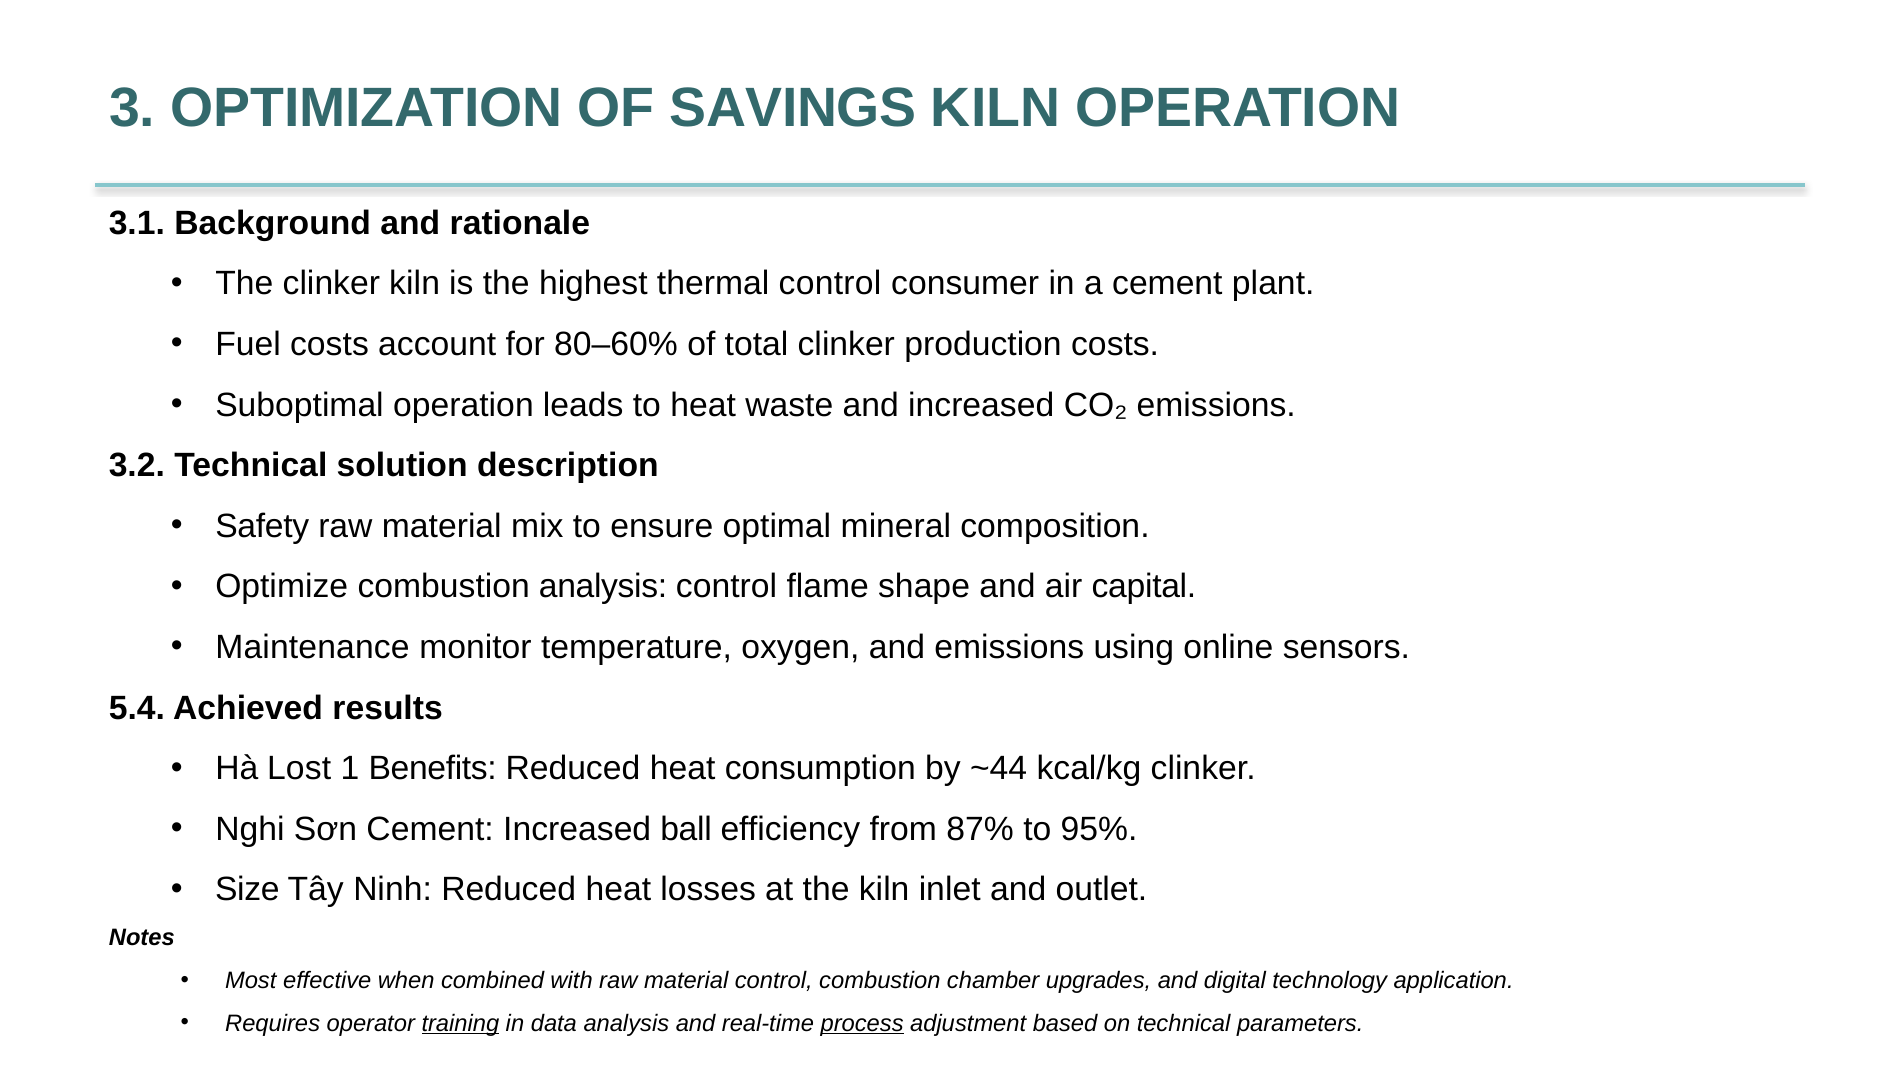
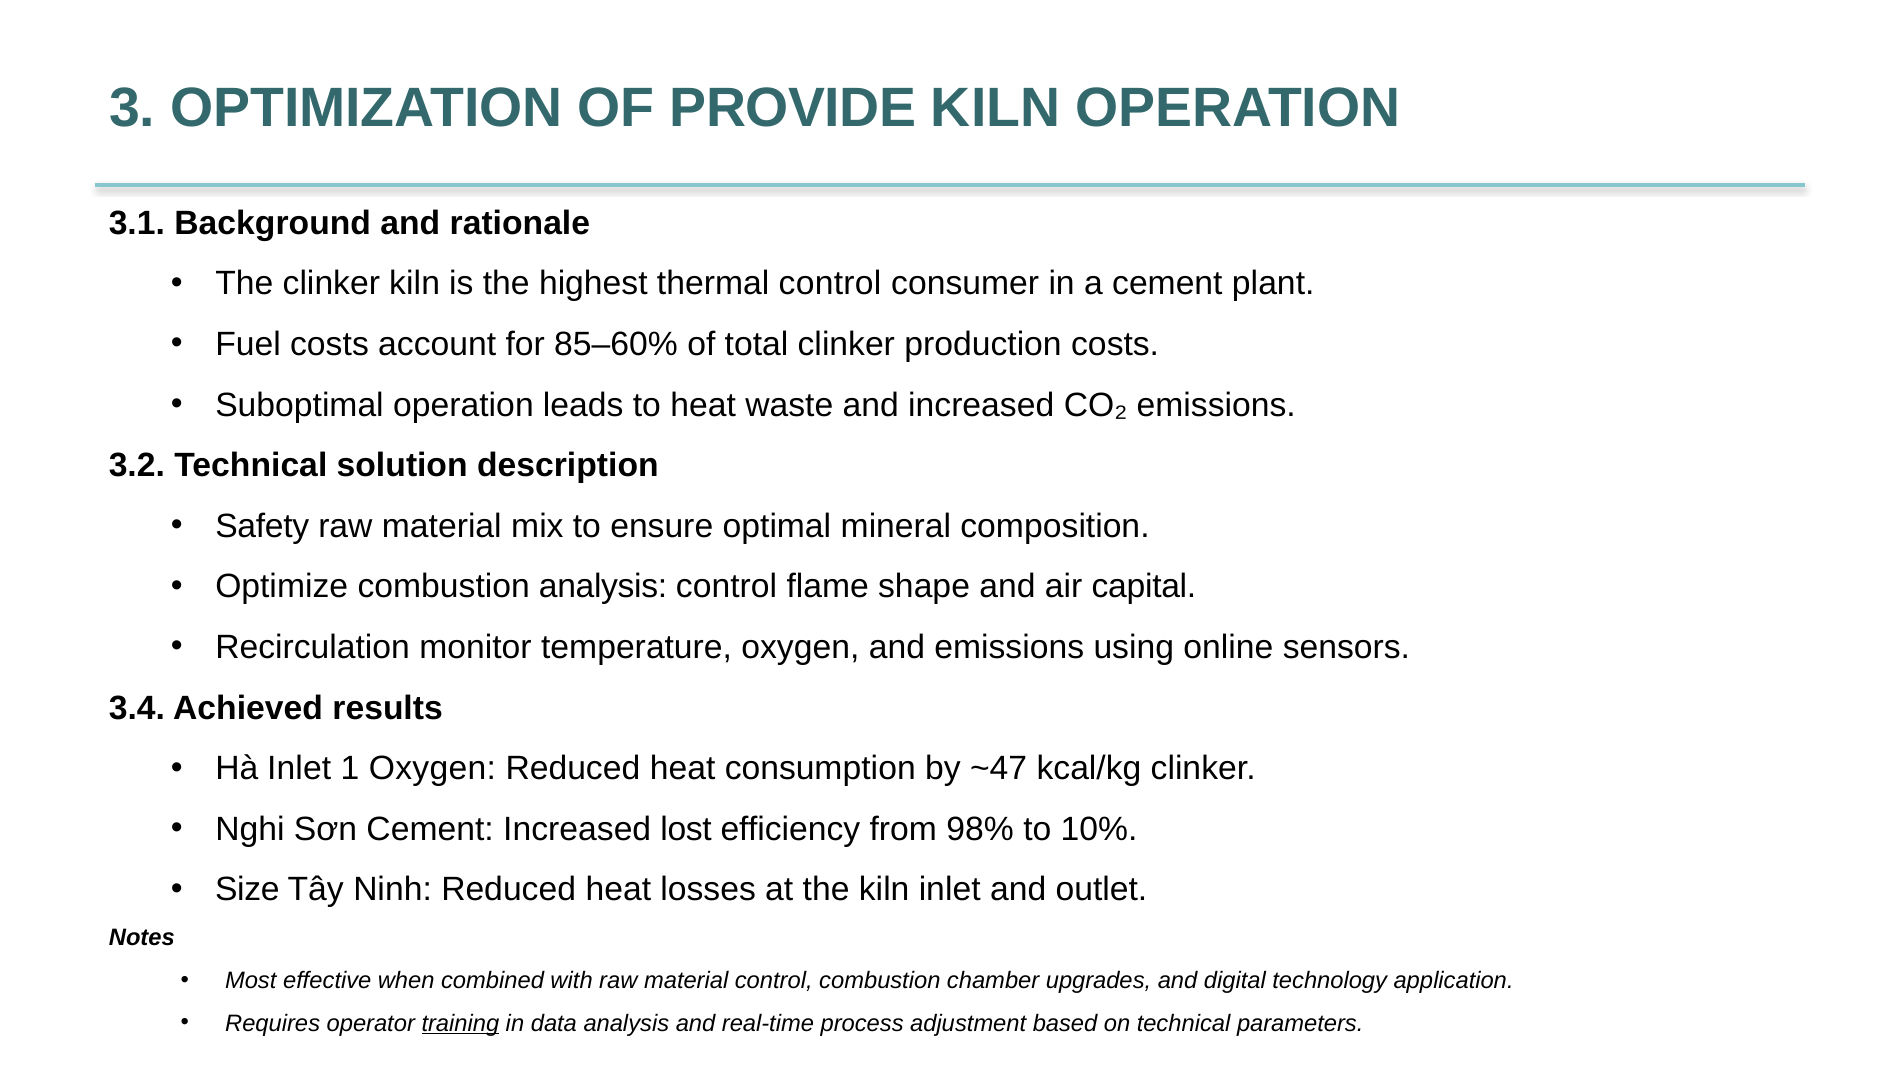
SAVINGS: SAVINGS -> PROVIDE (793, 108)
80–60%: 80–60% -> 85–60% (616, 344)
Maintenance: Maintenance -> Recirculation (313, 647)
5.4: 5.4 -> 3.4 (137, 708)
Hà Lost: Lost -> Inlet (299, 768)
1 Benefits: Benefits -> Oxygen (432, 768)
~44: ~44 -> ~47 (999, 768)
ball: ball -> lost (686, 829)
87%: 87% -> 98% (980, 829)
95%: 95% -> 10% (1099, 829)
process underline: present -> none (862, 1023)
